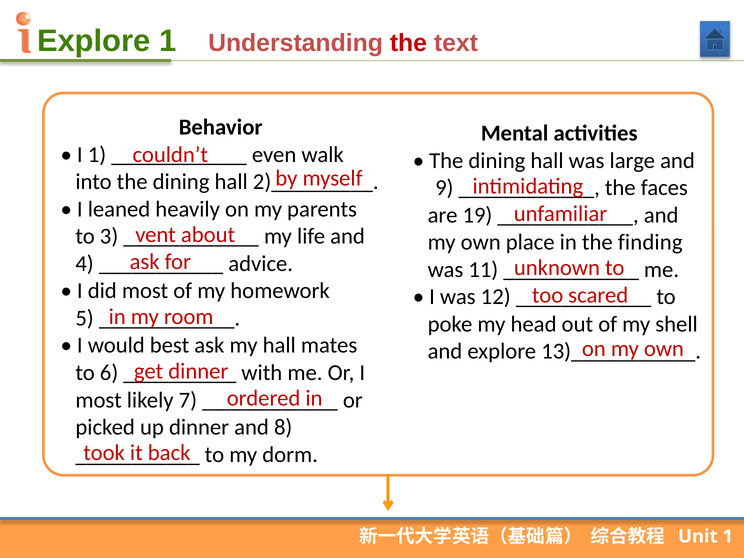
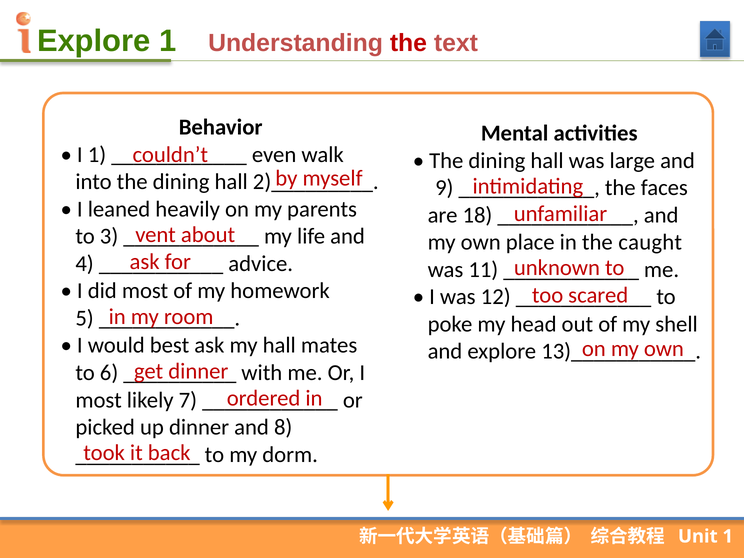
19: 19 -> 18 (477, 215)
finding: finding -> caught (650, 242)
